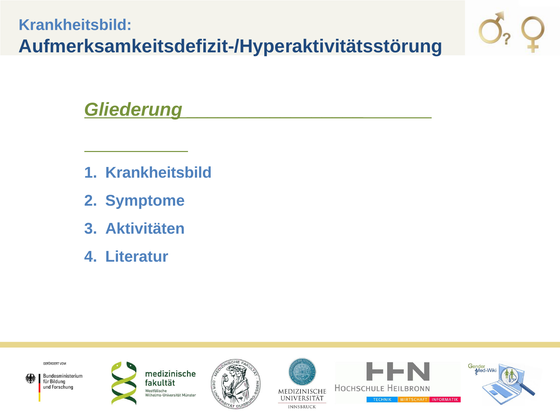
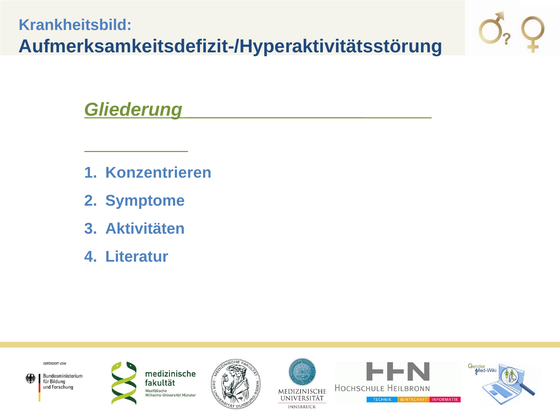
Krankheitsbild: Krankheitsbild -> Konzentrieren (158, 173)
